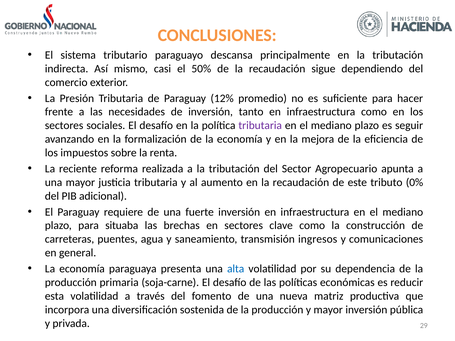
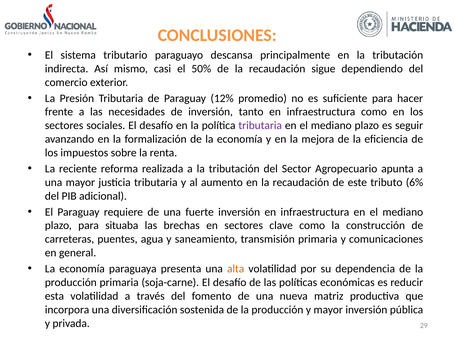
0%: 0% -> 6% (415, 183)
transmisión ingresos: ingresos -> primaria (318, 239)
alta colour: blue -> orange (236, 269)
